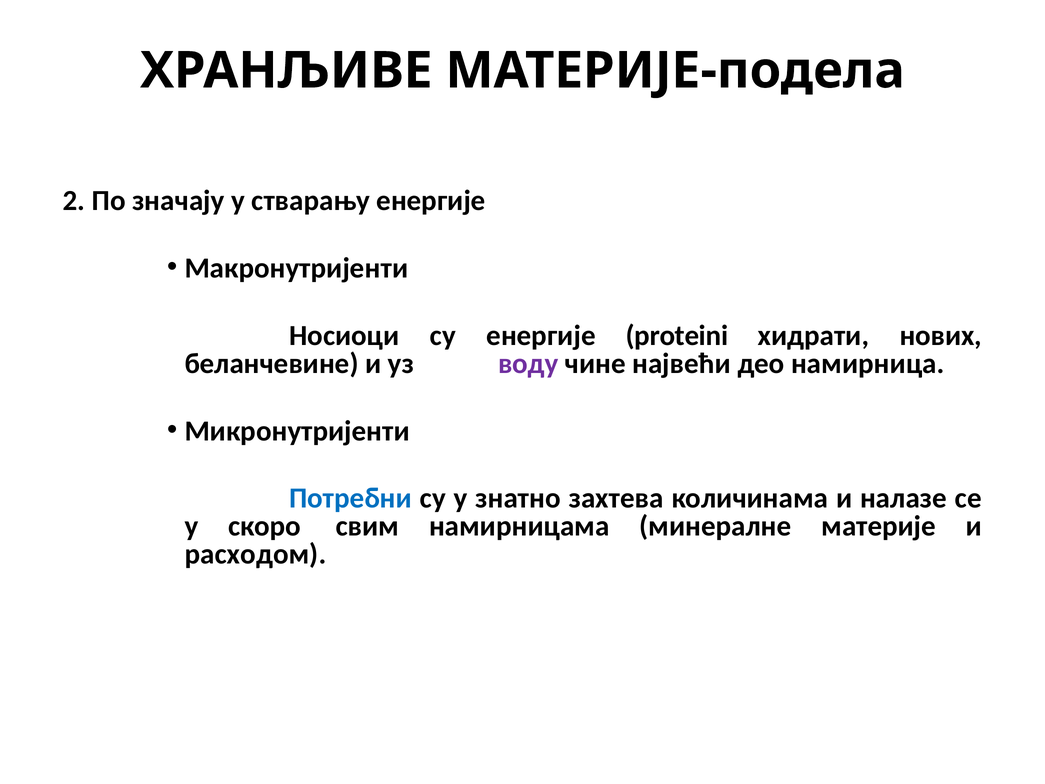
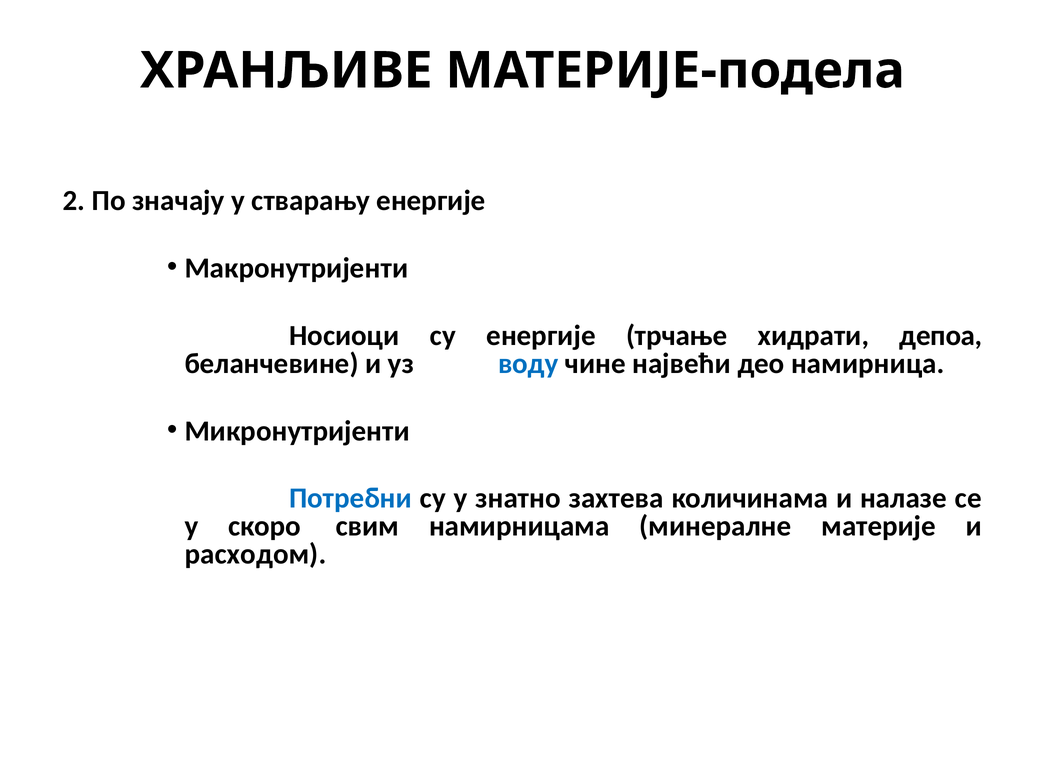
proteini: proteini -> трчање (677, 336)
нових: нових -> депоа (941, 336)
воду colour: purple -> blue (528, 363)
